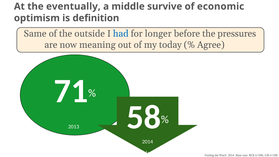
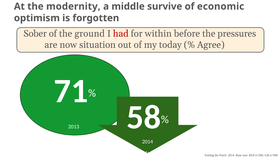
eventually: eventually -> modernity (73, 6)
definition: definition -> forgotten (96, 18)
Same: Same -> Sober (35, 34)
outside: outside -> ground (90, 34)
had colour: blue -> red (121, 34)
longer: longer -> within (158, 34)
meaning: meaning -> situation (97, 45)
